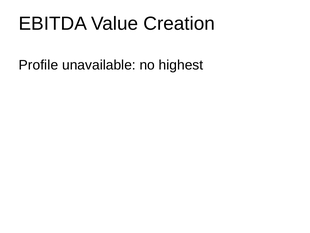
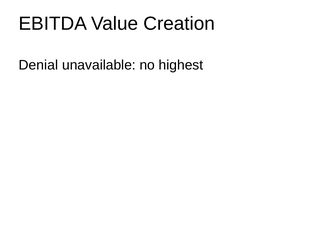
Profile: Profile -> Denial (38, 65)
